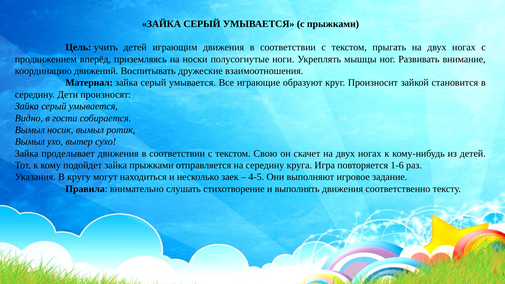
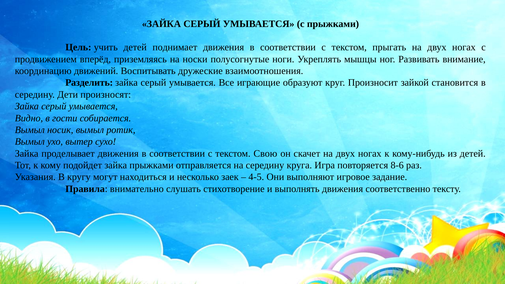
играющим: играющим -> поднимает (175, 47)
Материал: Материал -> Разделить (89, 83)
1-6: 1-6 -> 8-6 (397, 165)
